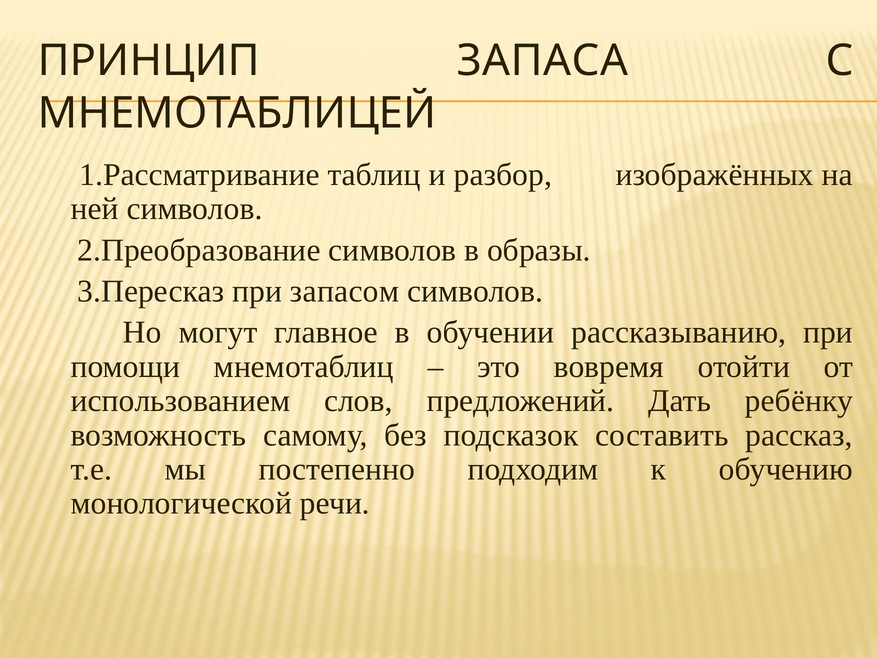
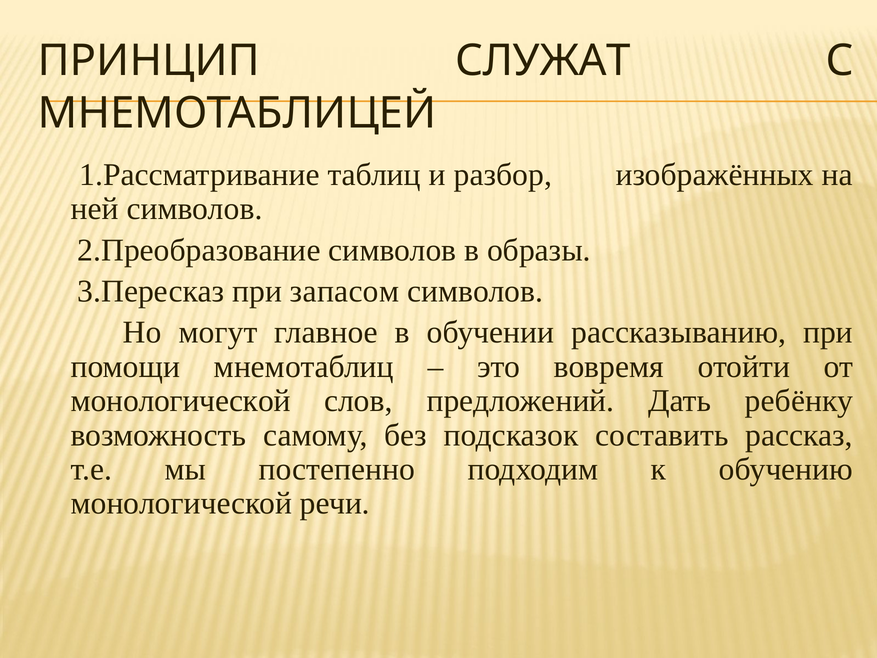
ЗАПАСА: ЗАПАСА -> СЛУЖАТ (543, 61)
использованием: использованием -> монологической (181, 401)
